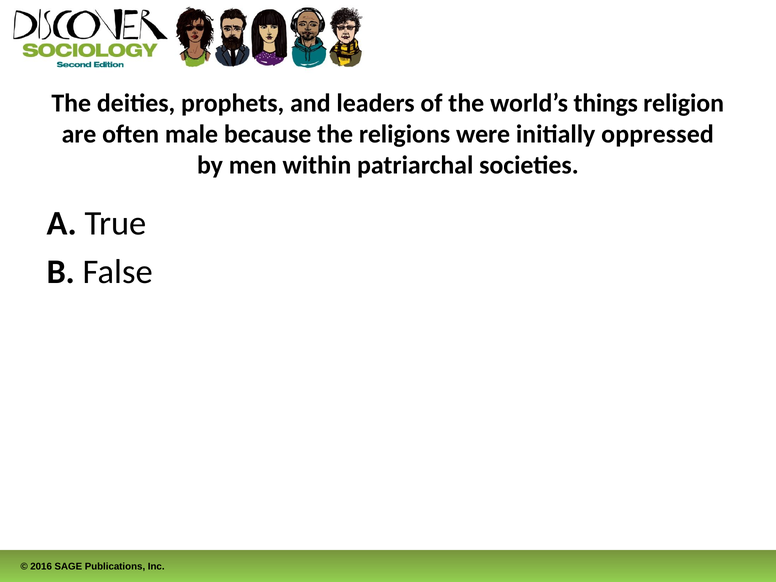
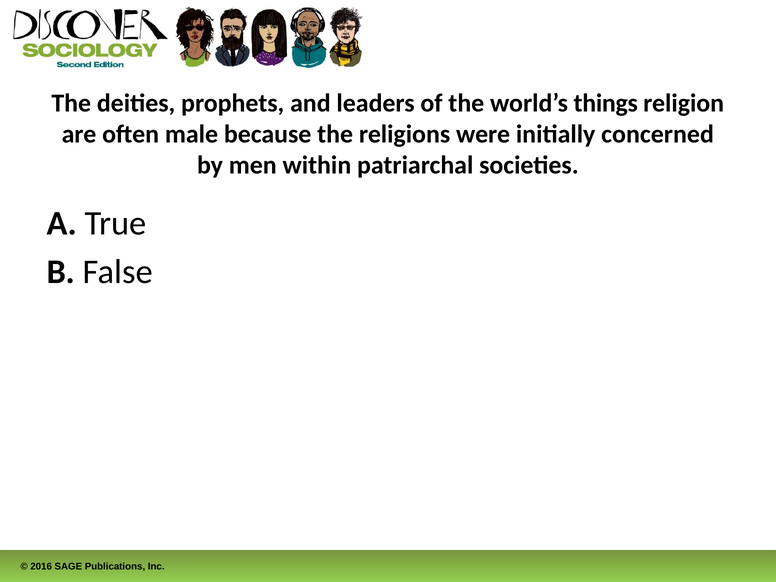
oppressed: oppressed -> concerned (658, 134)
